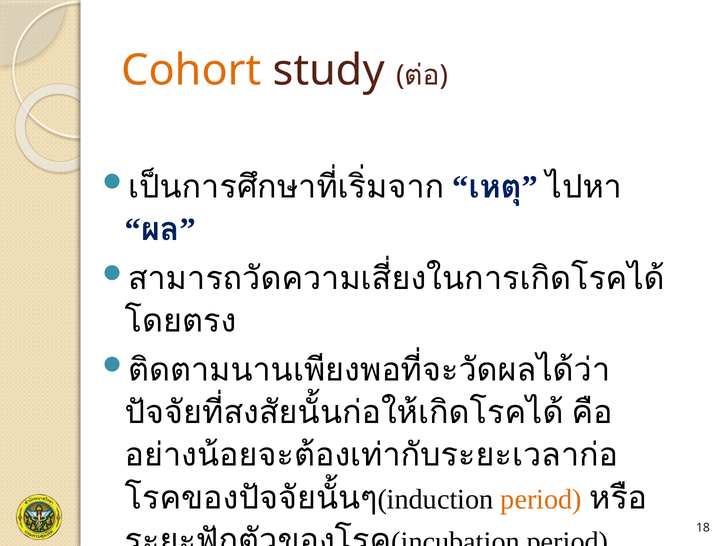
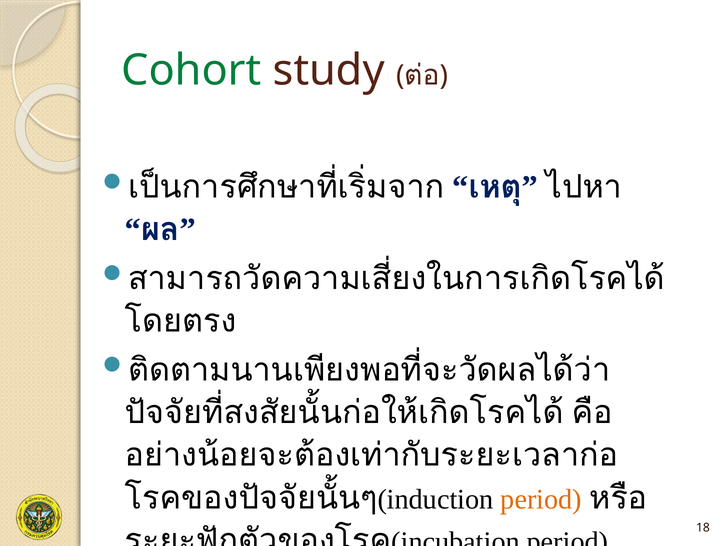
Cohort colour: orange -> green (191, 70)
